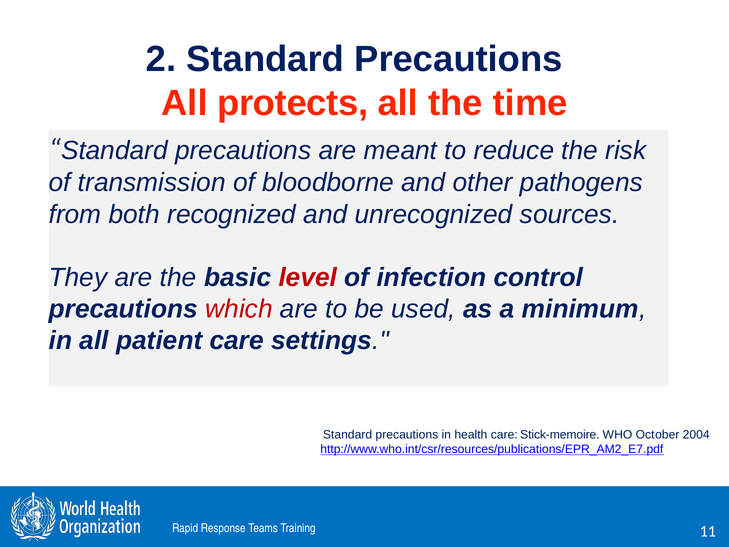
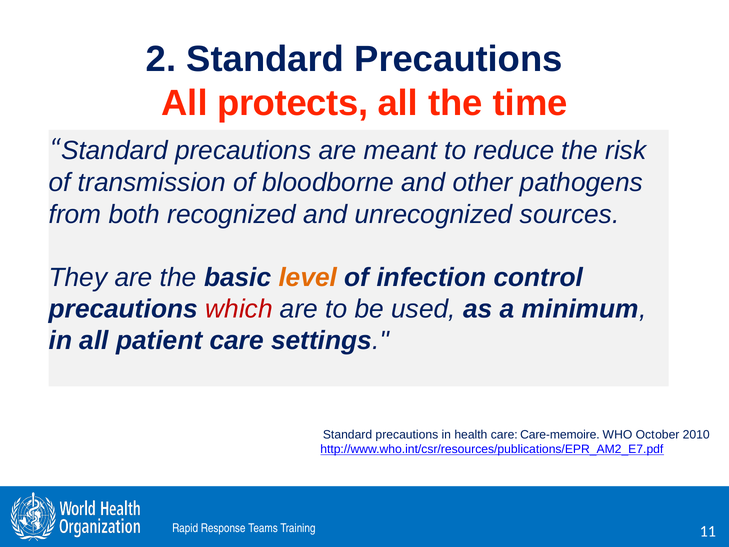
level colour: red -> orange (308, 277)
Stick-memoire: Stick-memoire -> Care-memoire (560, 434)
2004: 2004 -> 2010 (696, 434)
